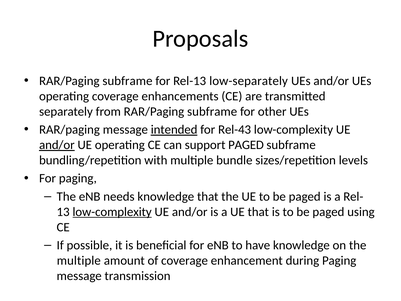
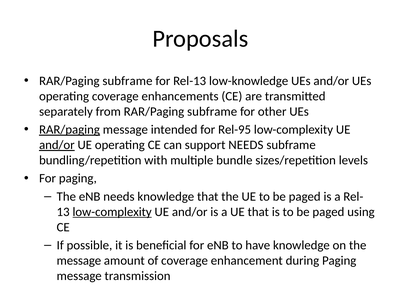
low-separately: low-separately -> low-knowledge (249, 81)
RAR/paging underline: none -> present (70, 130)
intended underline: present -> none (174, 130)
Rel-43: Rel-43 -> Rel-95 (235, 130)
support PAGED: PAGED -> NEEDS (246, 145)
multiple: multiple -> message (79, 260)
